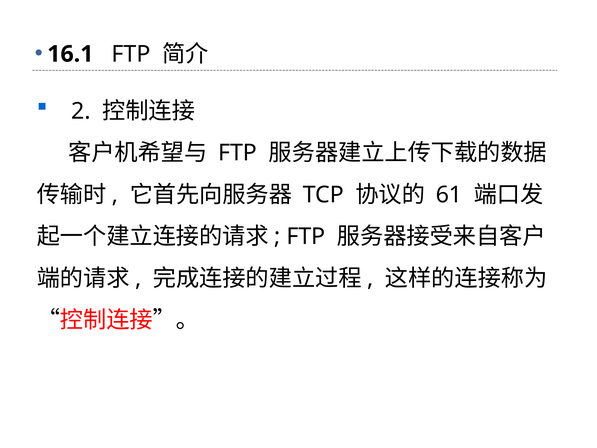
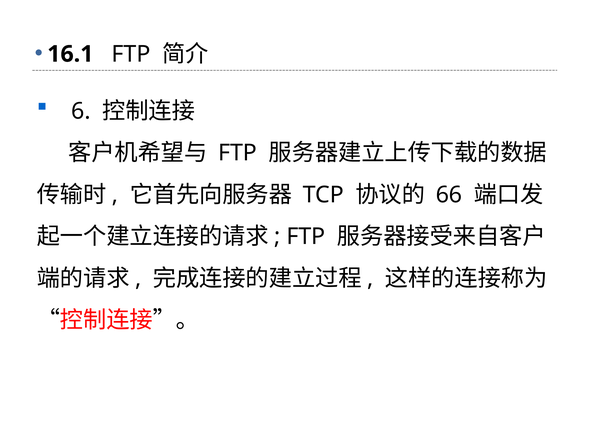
2: 2 -> 6 (81, 111)
61: 61 -> 66 (449, 195)
